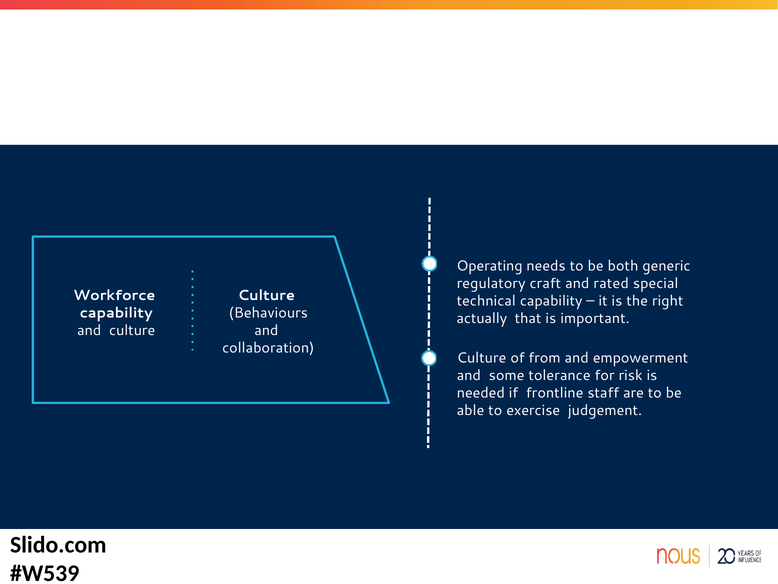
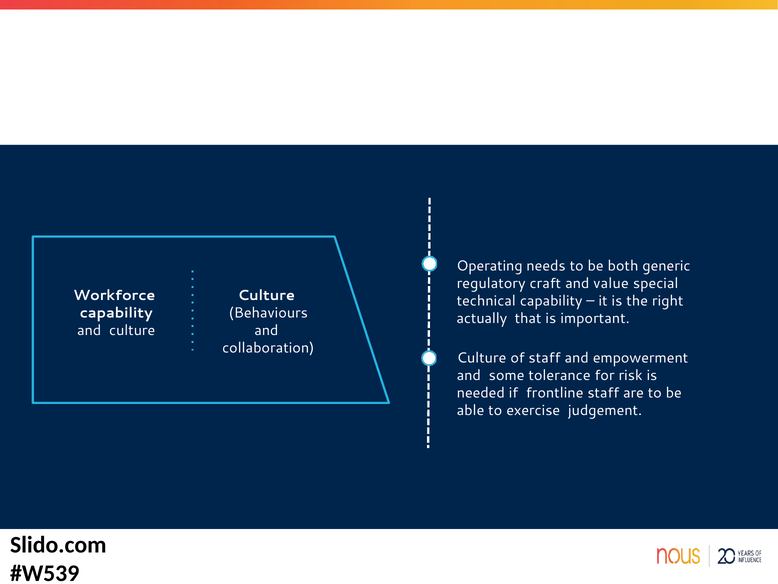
rated: rated -> value (611, 283)
of from: from -> staff (544, 358)
